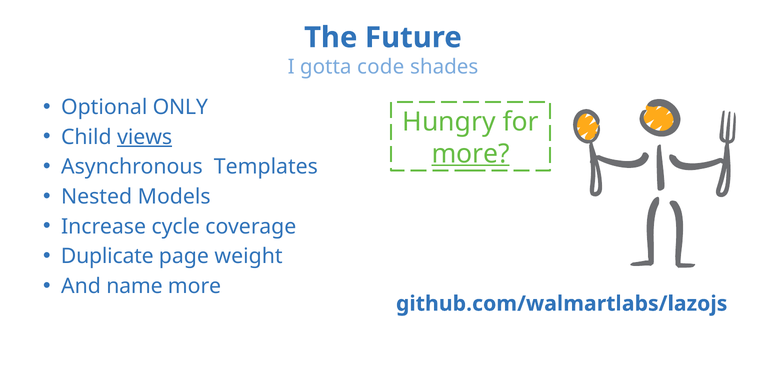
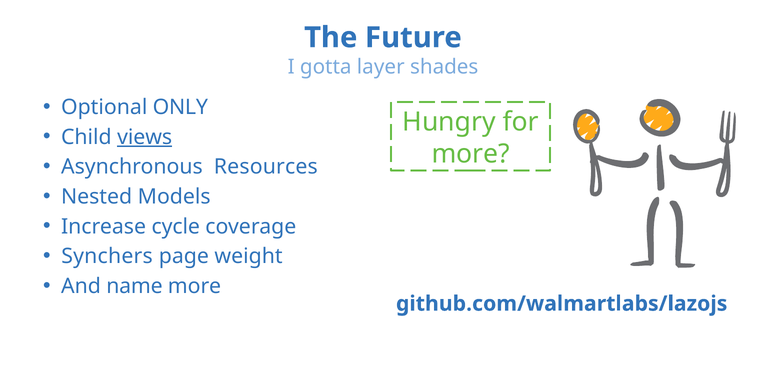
code: code -> layer (381, 67)
more underline: present -> none (471, 154)
Templates: Templates -> Resources (266, 167)
Duplicate: Duplicate -> Synchers (107, 256)
